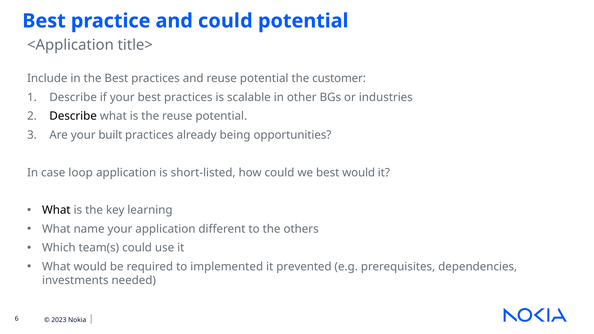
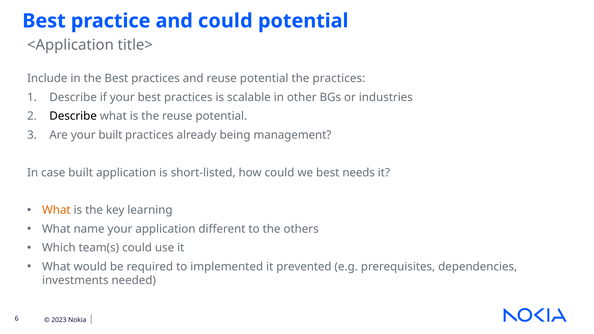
the customer: customer -> practices (339, 78)
opportunities: opportunities -> management (292, 135)
case loop: loop -> built (81, 173)
best would: would -> needs (359, 173)
What colour: black -> orange (56, 210)
